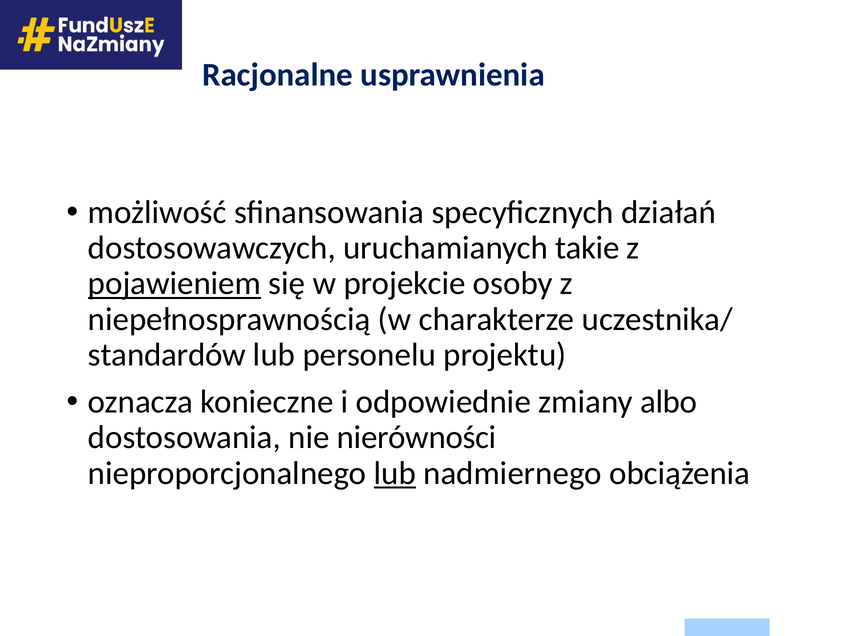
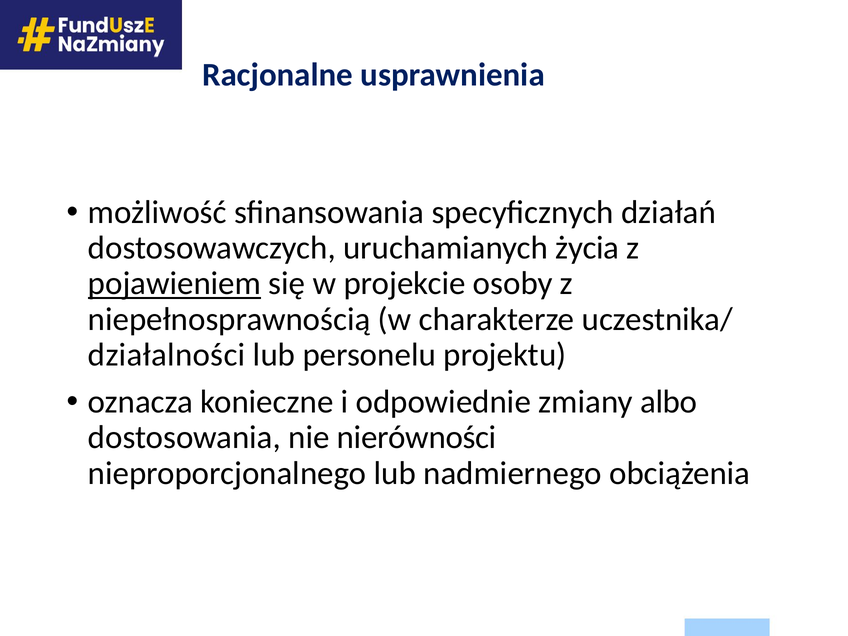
takie: takie -> życia (587, 248)
standardów: standardów -> działalności (167, 355)
lub underline: present -> none (395, 473)
